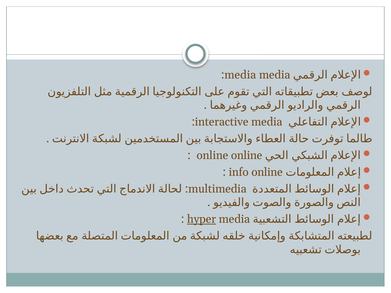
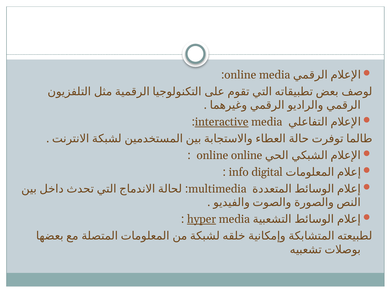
media: media -> online (240, 75)
interactive underline: none -> present (222, 122)
info online: online -> digital (267, 172)
